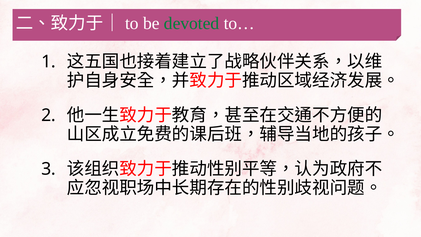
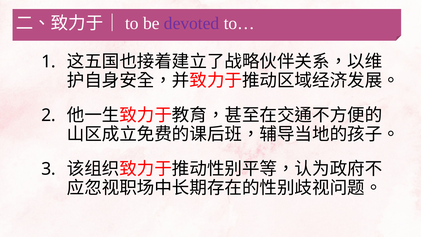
devoted colour: green -> purple (192, 23)
